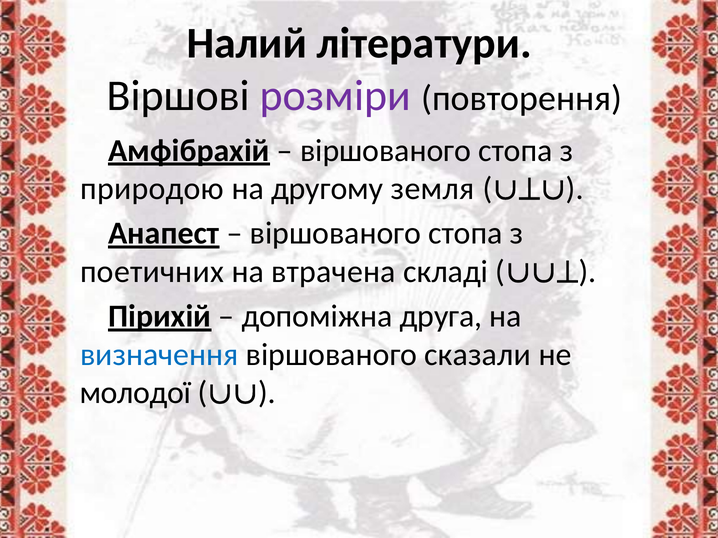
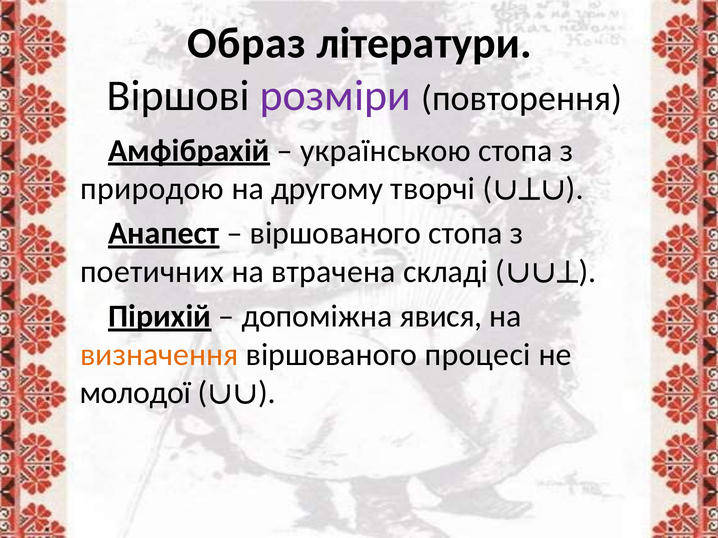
Налий: Налий -> Образ (247, 43)
віршованого: віршованого -> українською (386, 151)
земля: земля -> творчі (433, 189)
друга: друга -> явися (441, 317)
визначення colour: blue -> orange (159, 355)
сказали: сказали -> процесі (478, 355)
